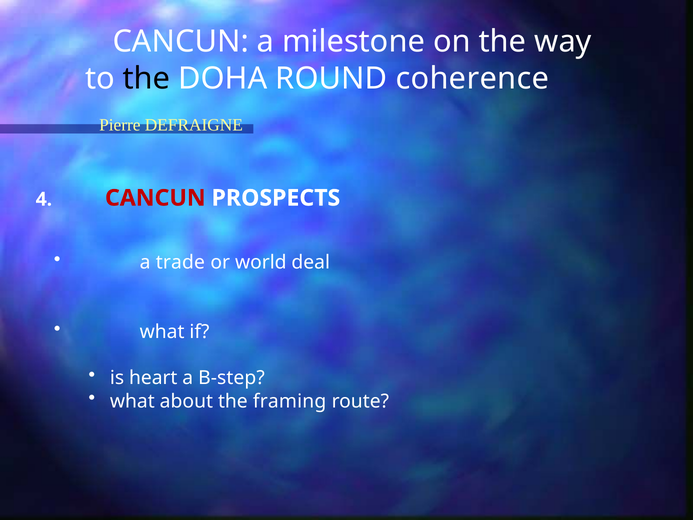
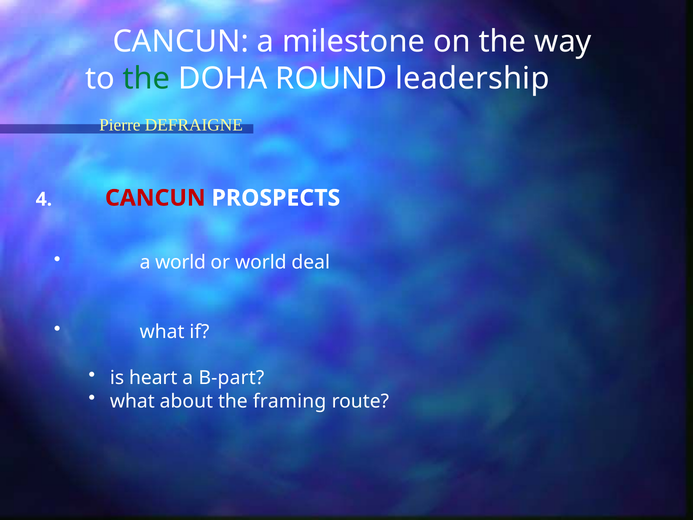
the colour: black -> green (147, 78)
coherence: coherence -> leadership (472, 78)
a trade: trade -> world (181, 262)
B-step: B-step -> B-part (231, 378)
